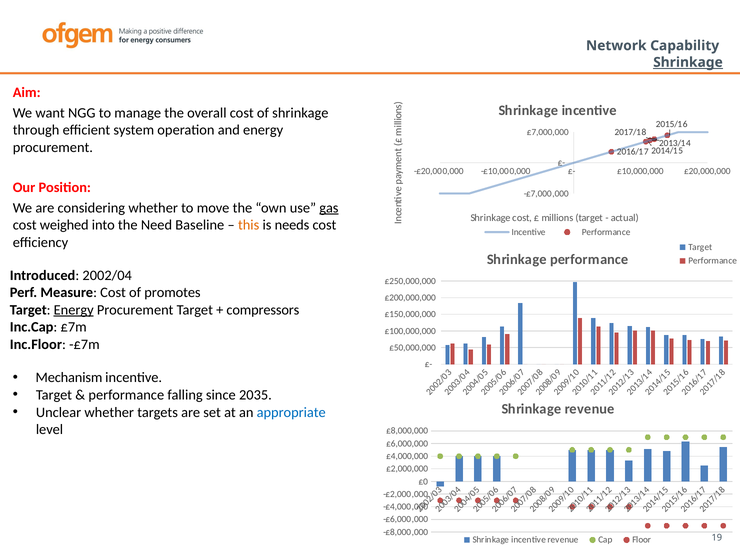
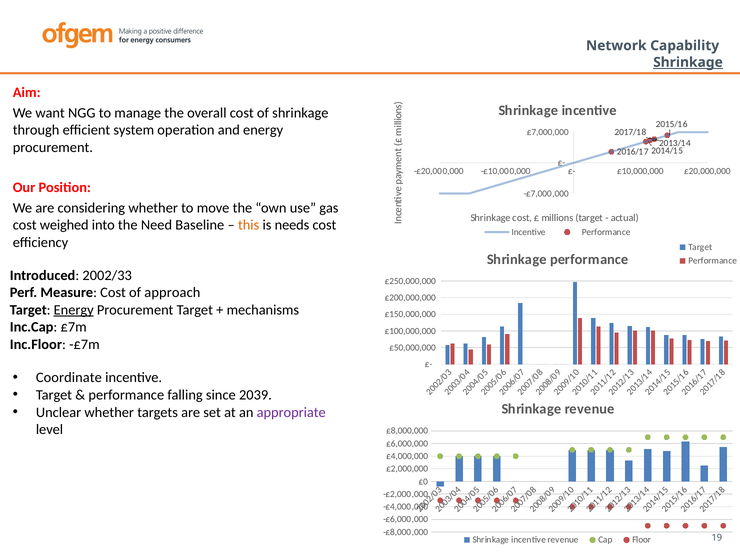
gas underline: present -> none (329, 208)
2002/04: 2002/04 -> 2002/33 (107, 275)
promotes: promotes -> approach (172, 293)
compressors: compressors -> mechanisms (263, 310)
Mechanism: Mechanism -> Coordinate (69, 378)
2035: 2035 -> 2039 (255, 395)
appropriate colour: blue -> purple (291, 412)
